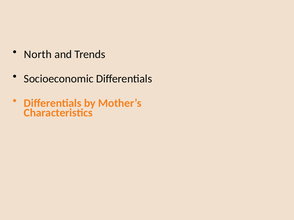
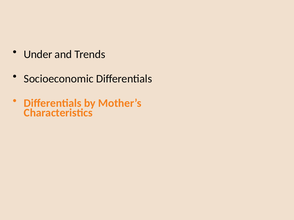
North: North -> Under (38, 54)
